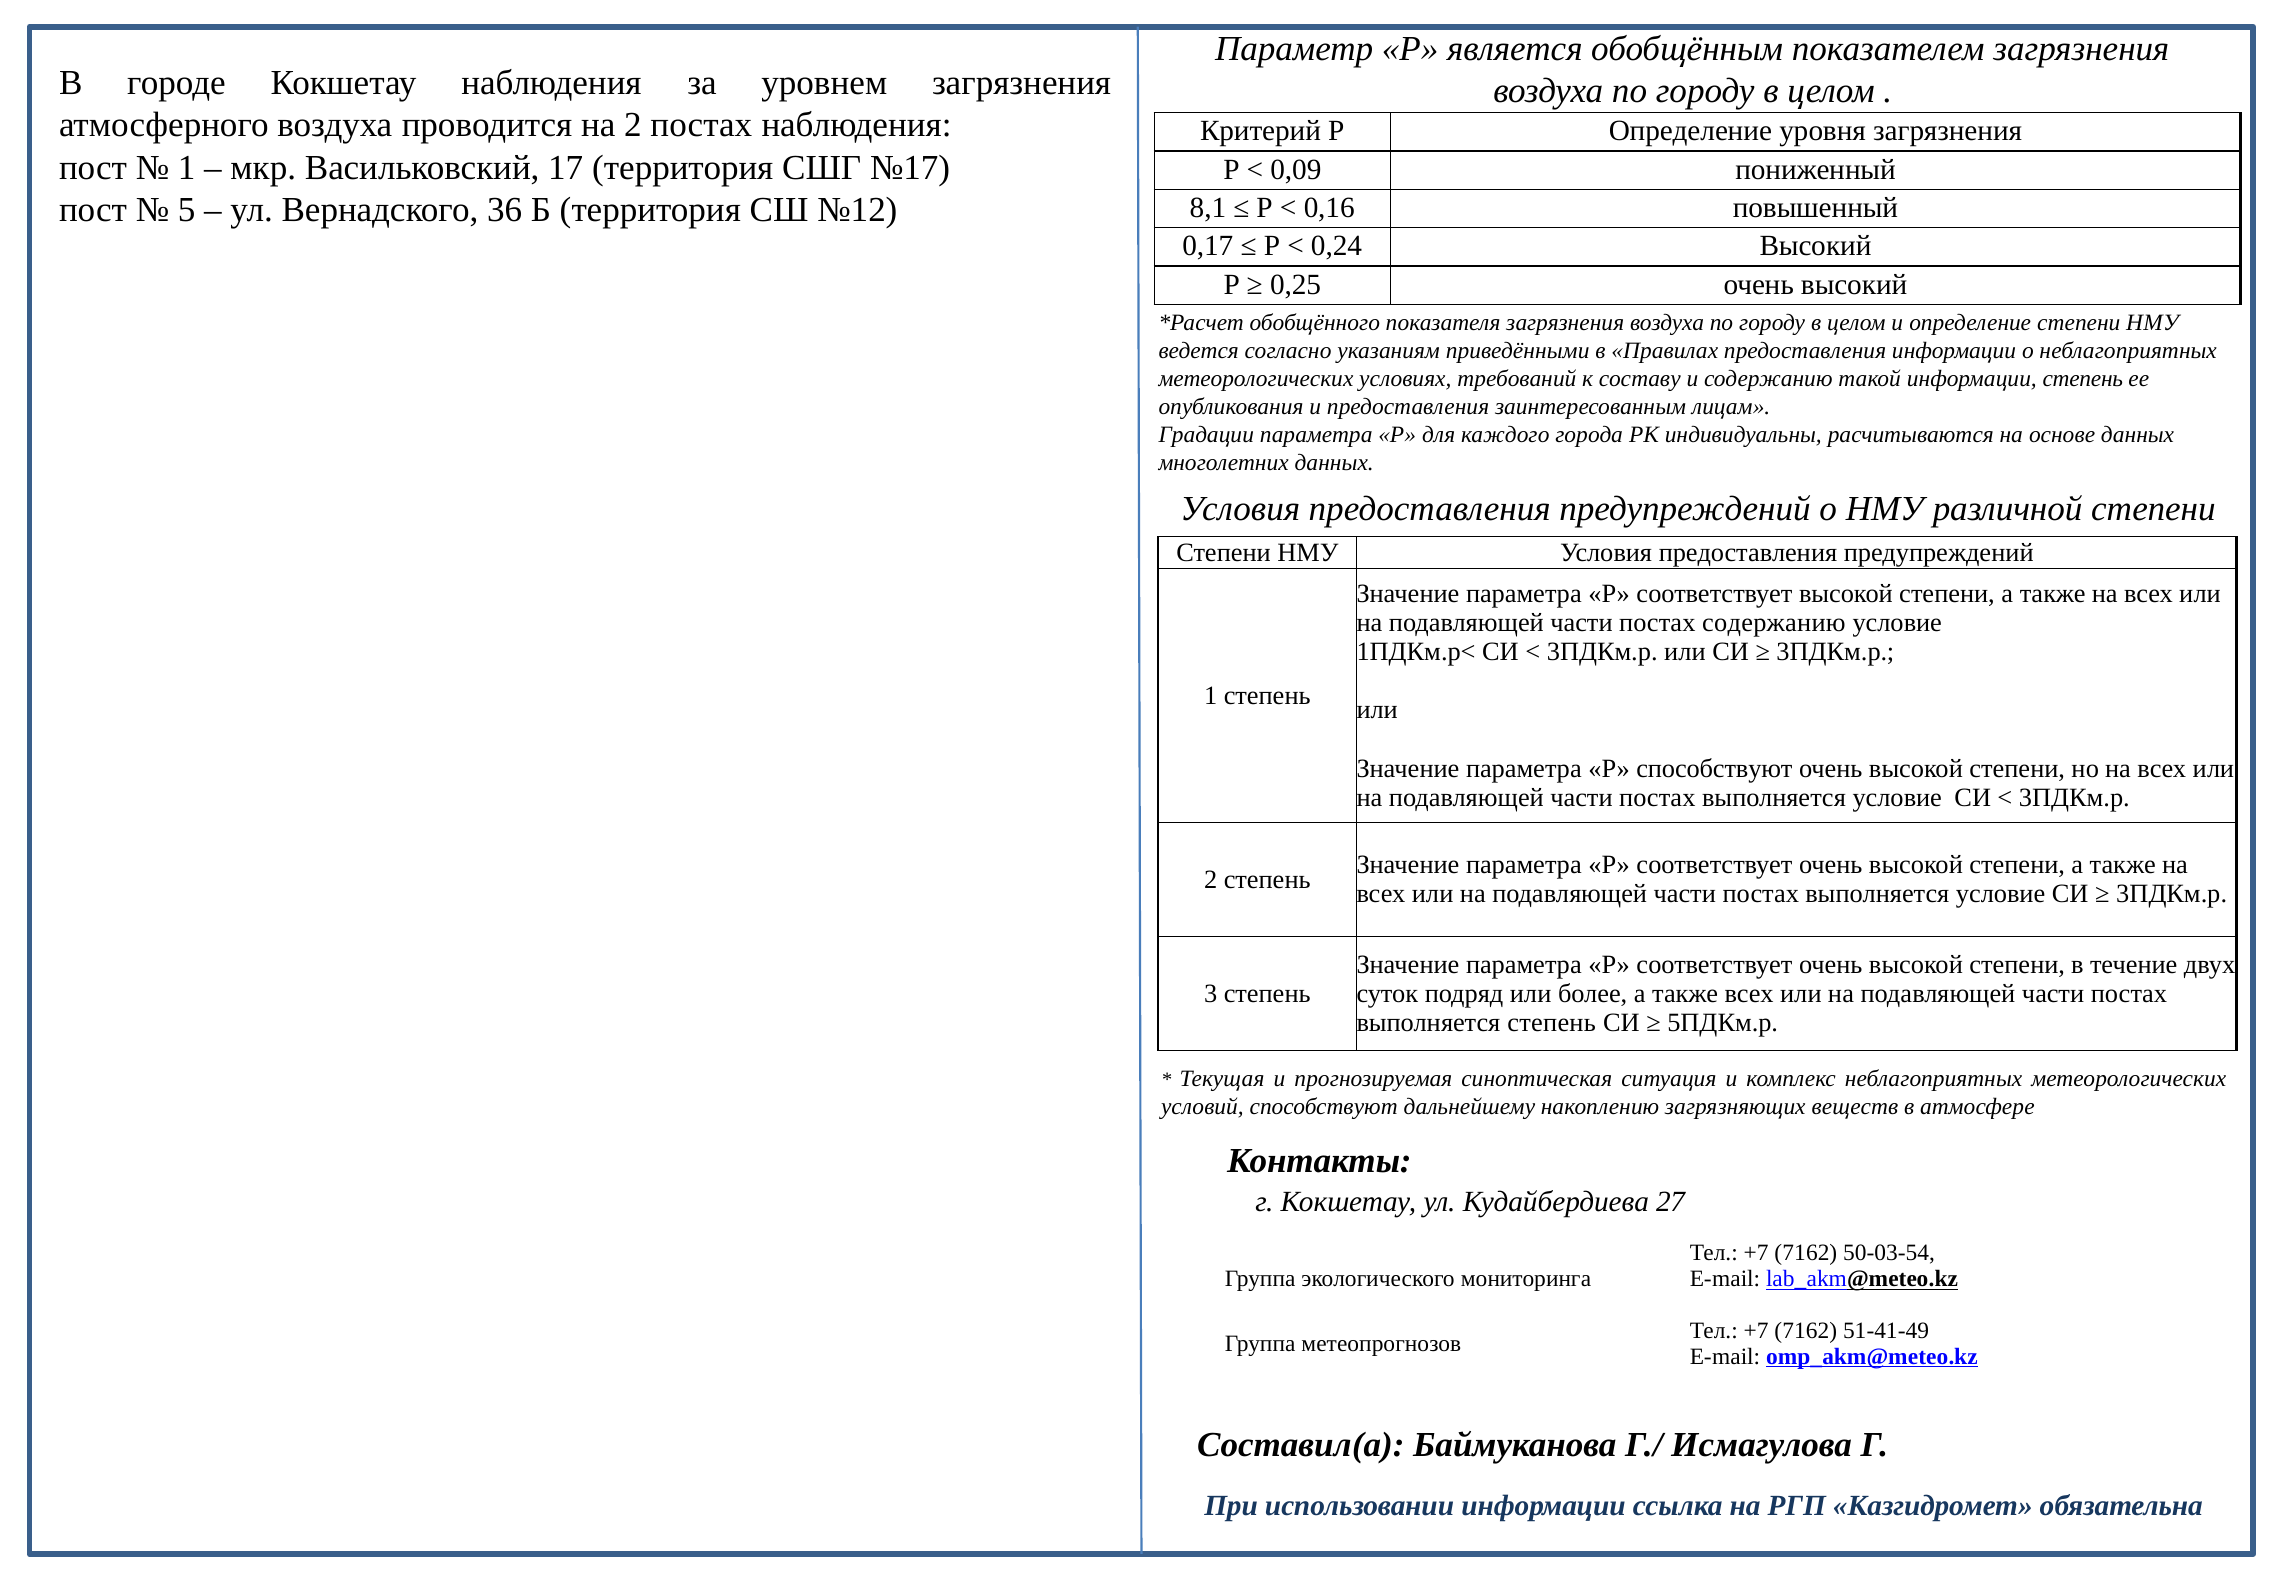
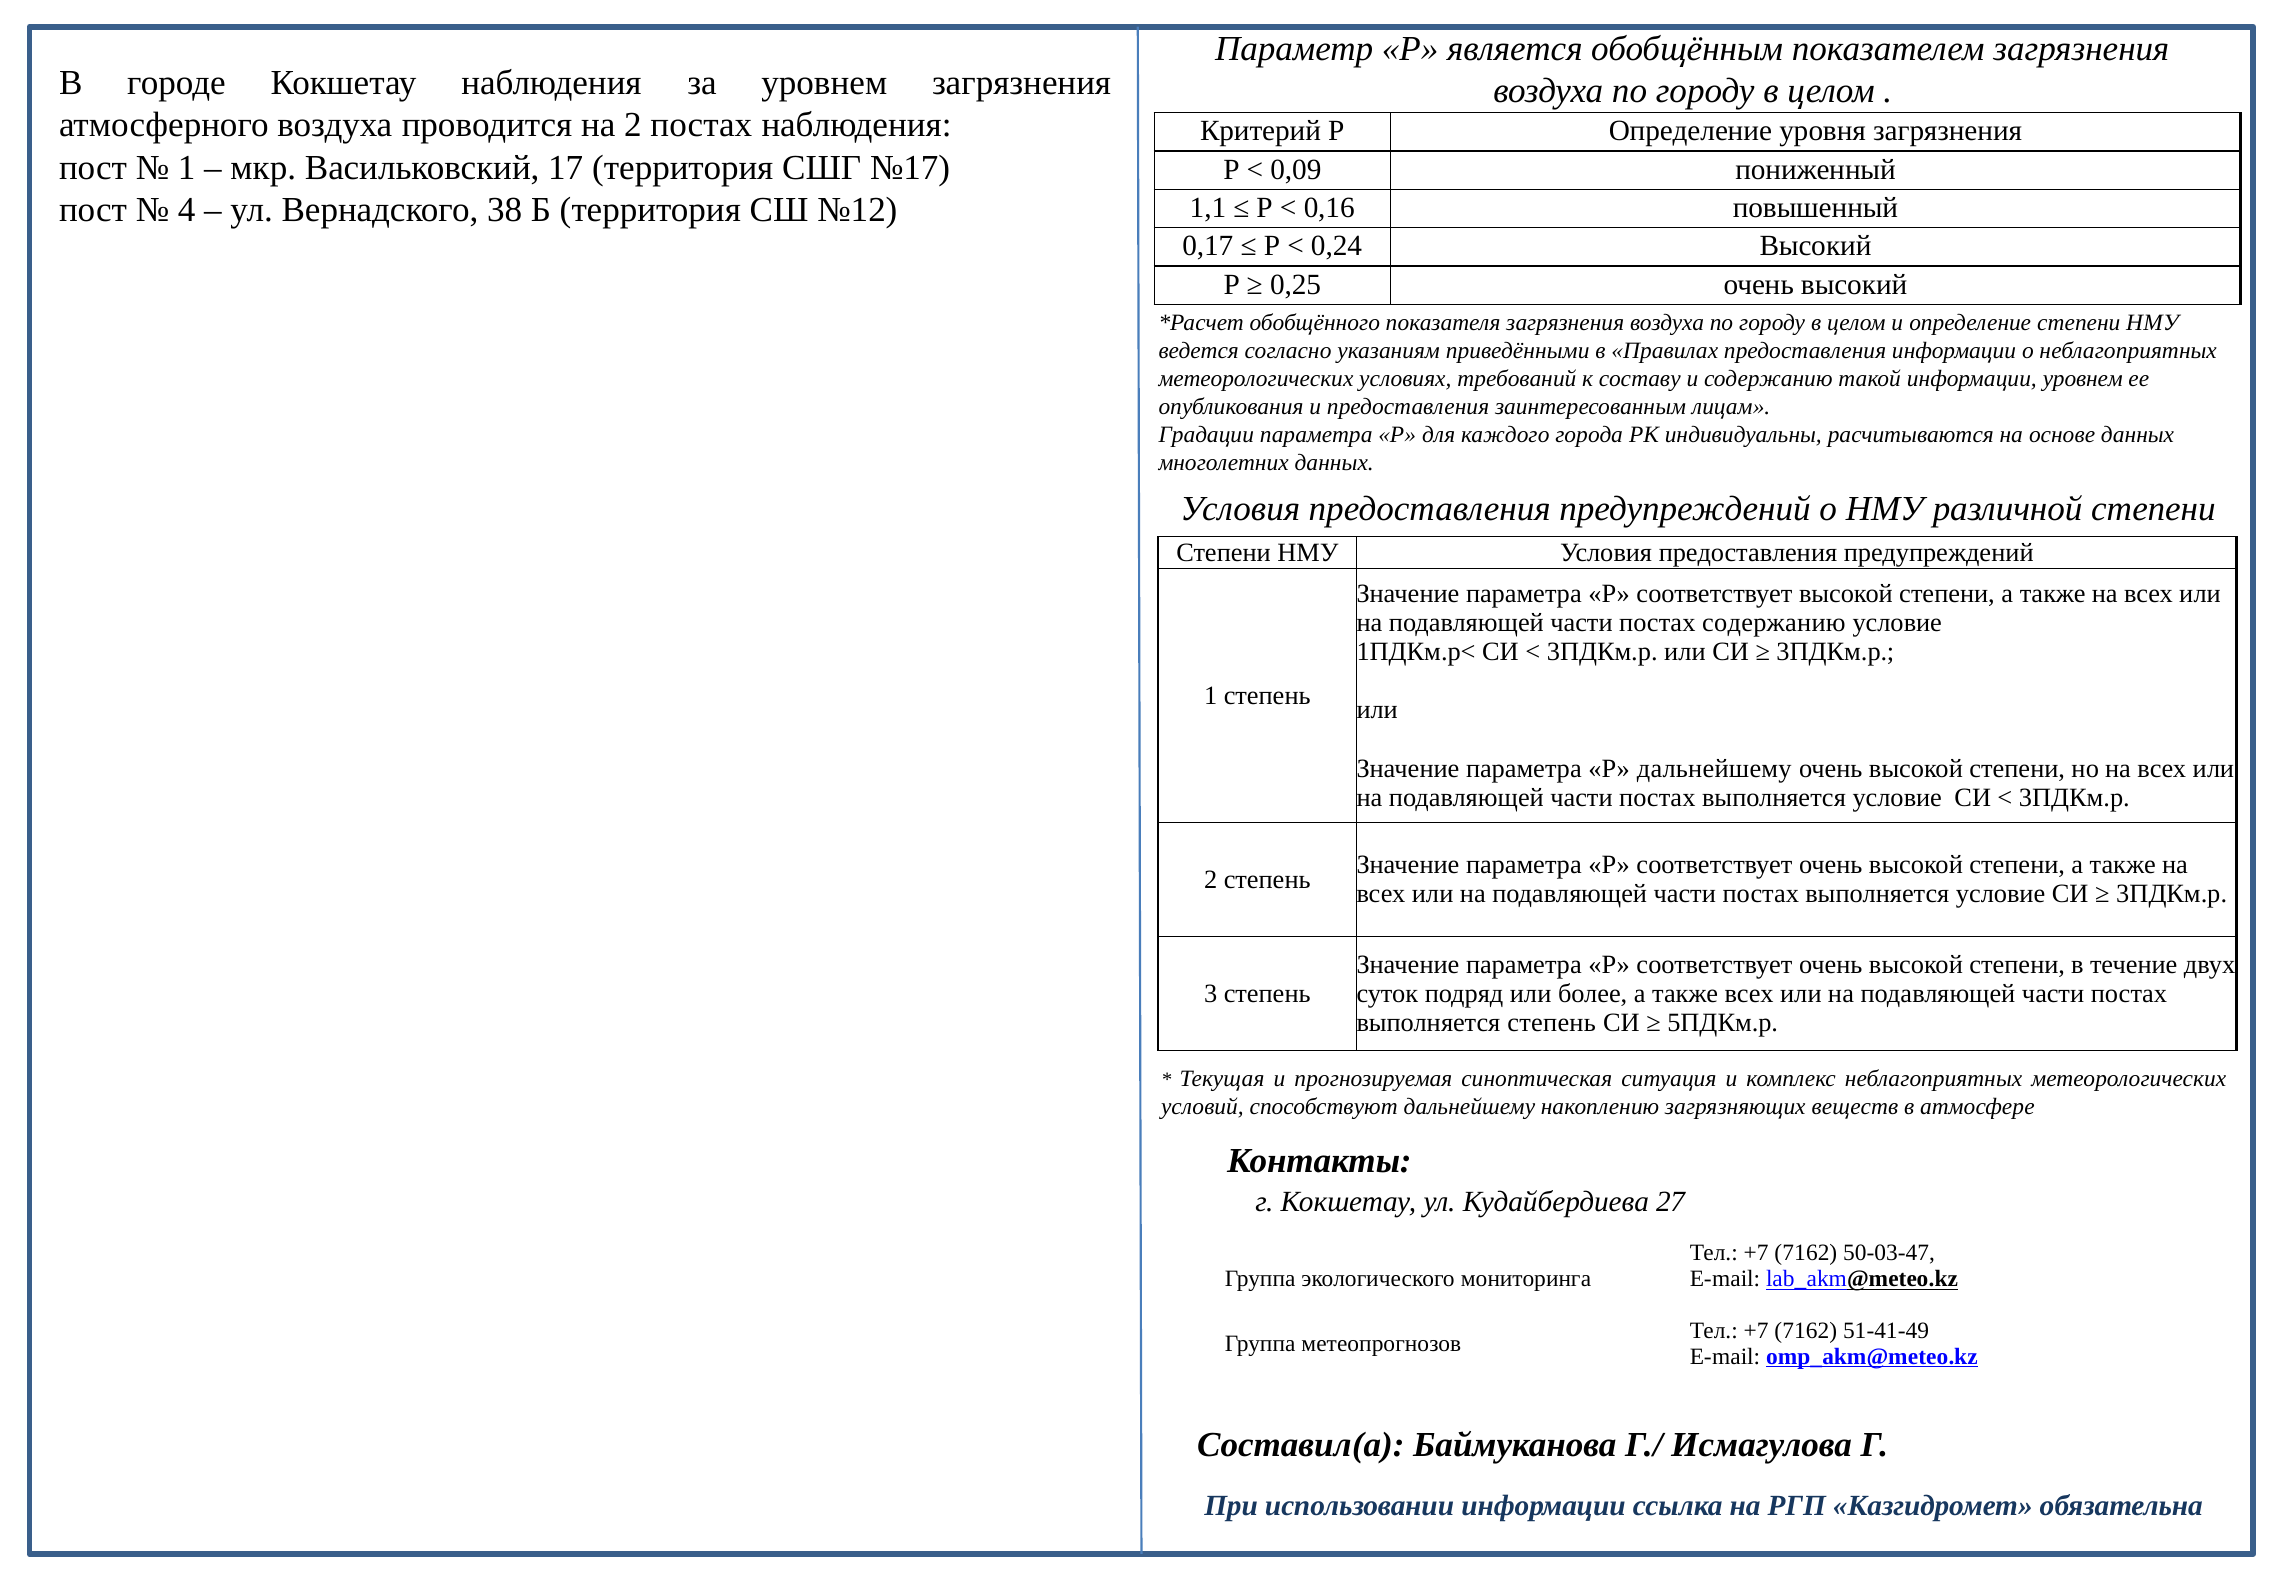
5: 5 -> 4 (187, 210)
36: 36 -> 38 (505, 210)
8,1: 8,1 -> 1,1 (1208, 208)
информации степень: степень -> уровнем (2083, 379)
Р способствуют: способствуют -> дальнейшему (1714, 768)
50-03-54: 50-03-54 -> 50-03-47 (1889, 1253)
